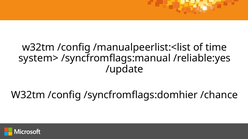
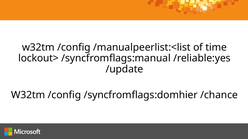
system>: system> -> lockout> (39, 58)
